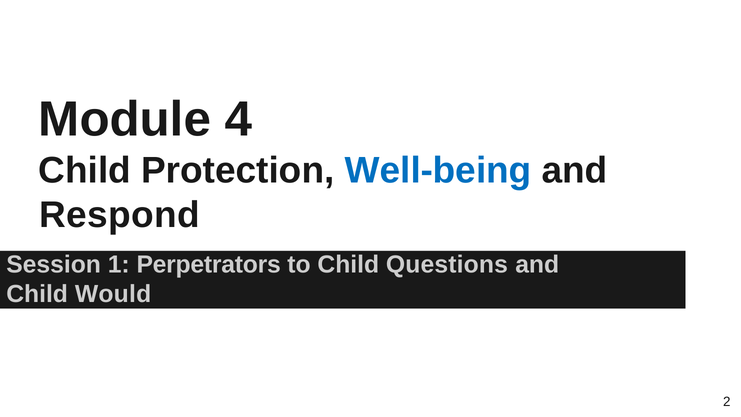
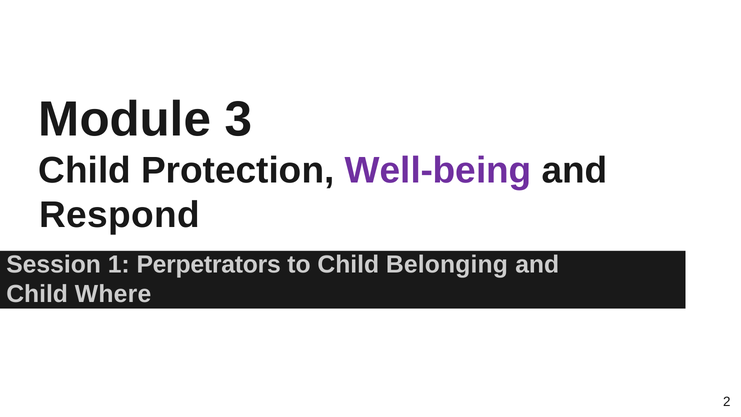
4: 4 -> 3 (238, 119)
Well-being colour: blue -> purple (438, 170)
Questions: Questions -> Belonging (447, 265)
Would: Would -> Where (113, 294)
